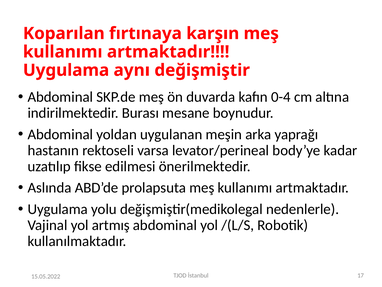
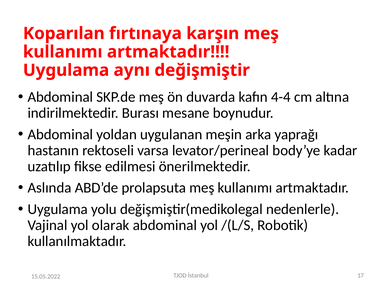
0-4: 0-4 -> 4-4 (281, 97)
artmış: artmış -> olarak (111, 225)
